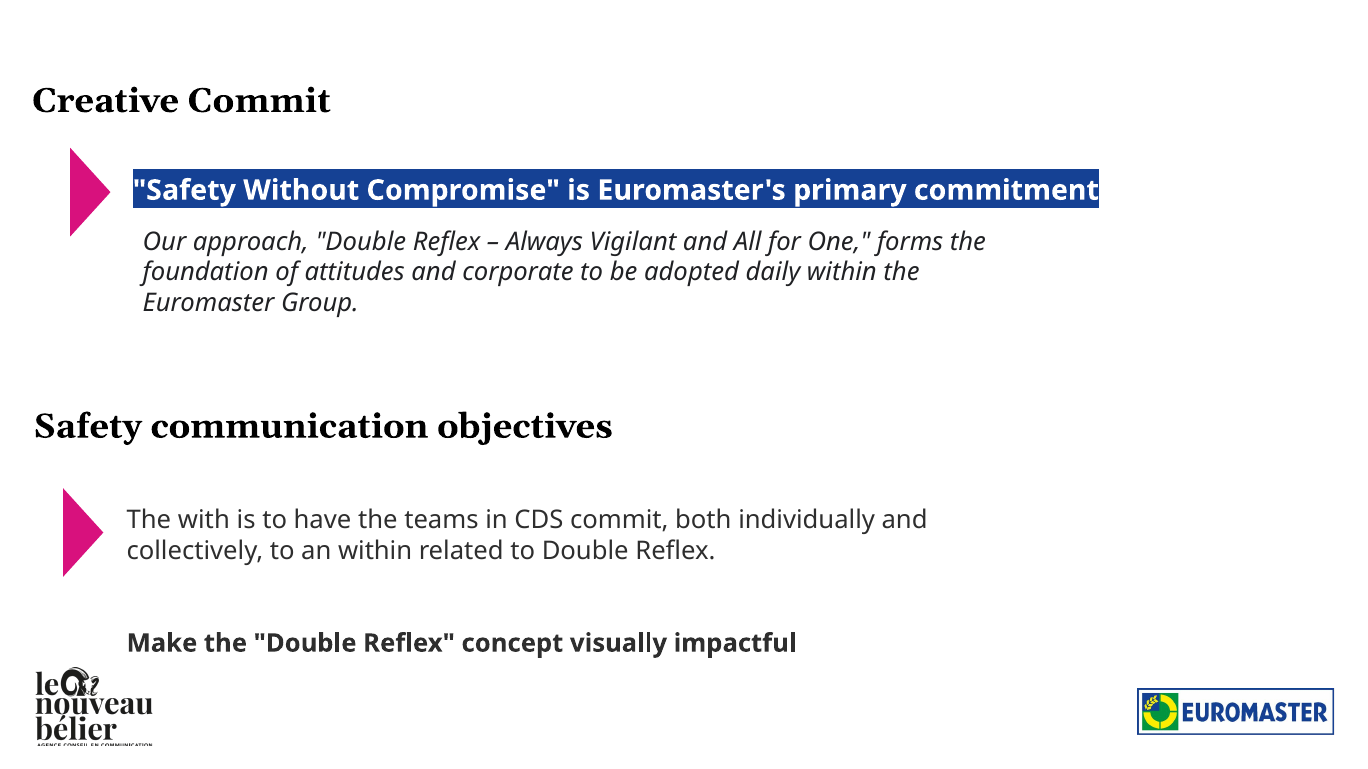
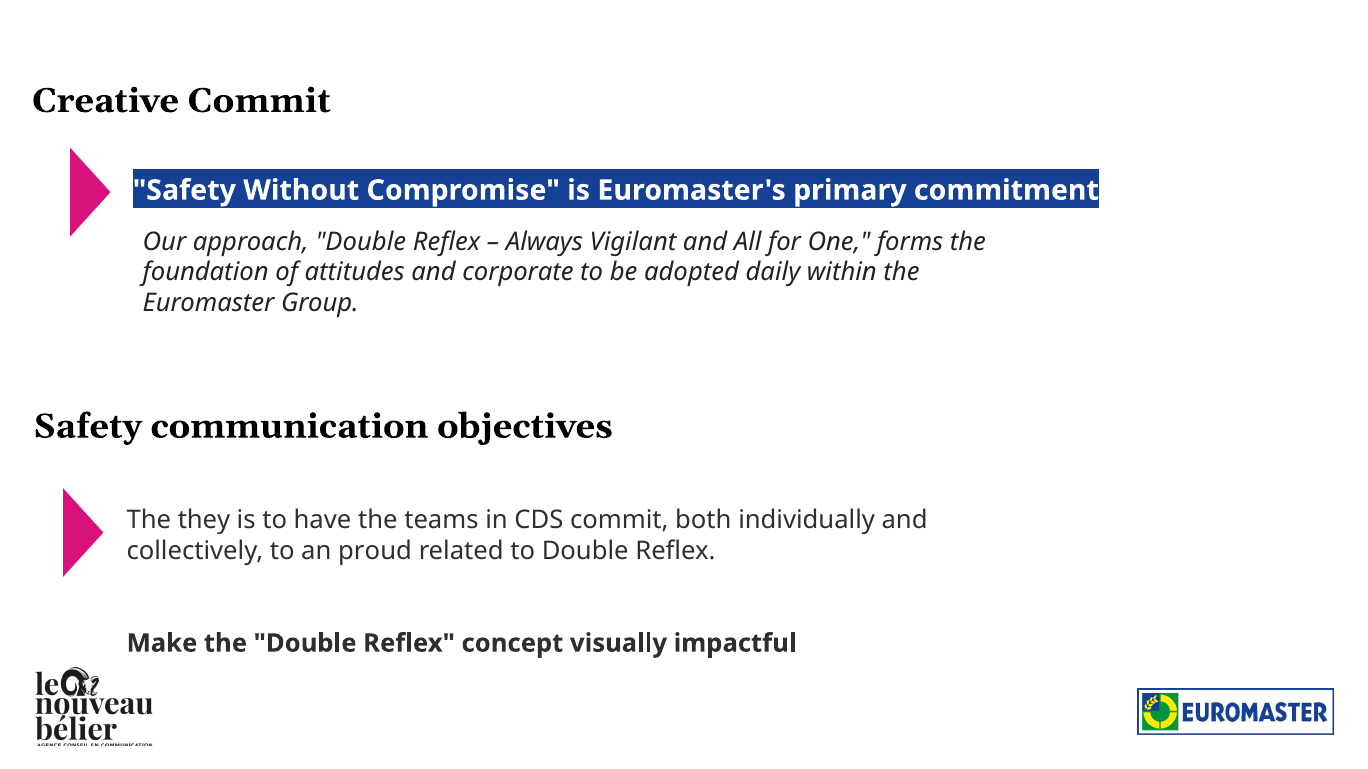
with: with -> they (204, 520)
an within: within -> proud (375, 551)
